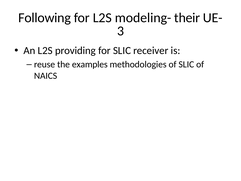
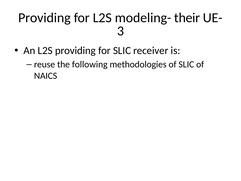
Following: Following -> Providing (44, 18)
examples: examples -> following (90, 64)
